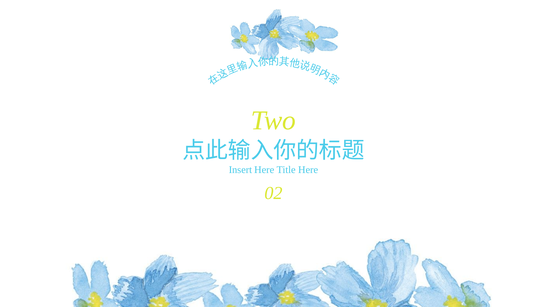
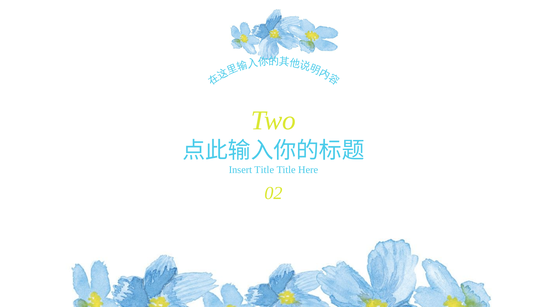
Insert Here: Here -> Title (264, 170)
